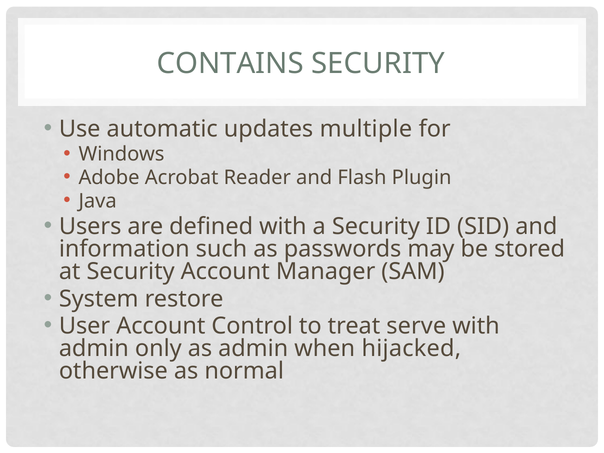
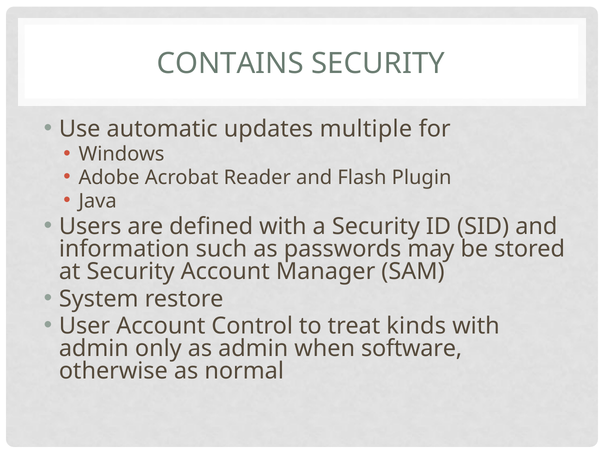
serve: serve -> kinds (416, 326)
hijacked: hijacked -> software (412, 349)
